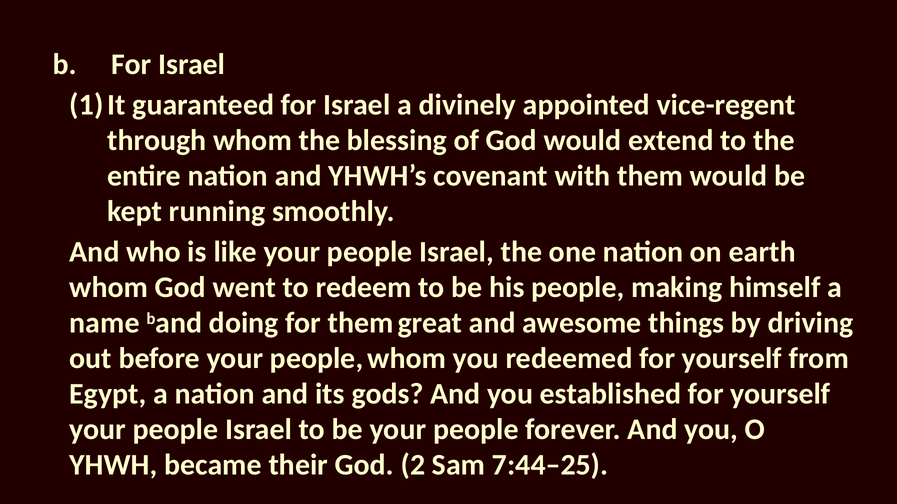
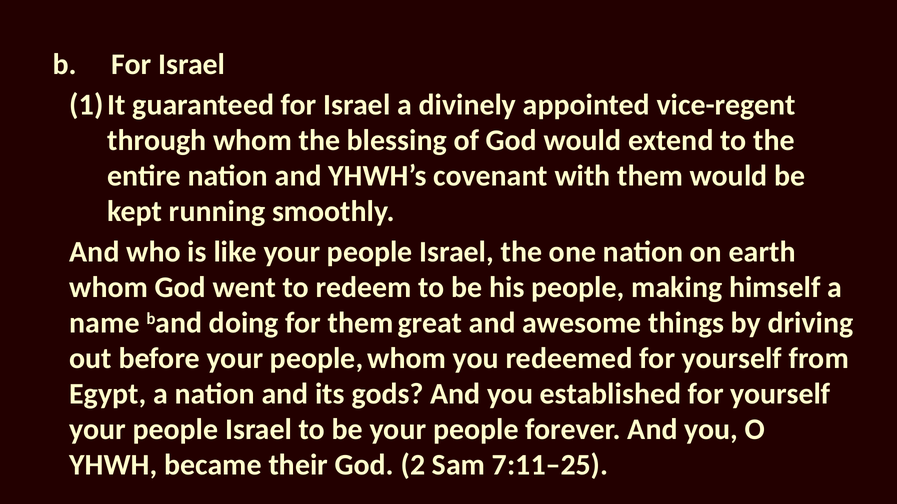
7:44–25: 7:44–25 -> 7:11–25 (550, 465)
